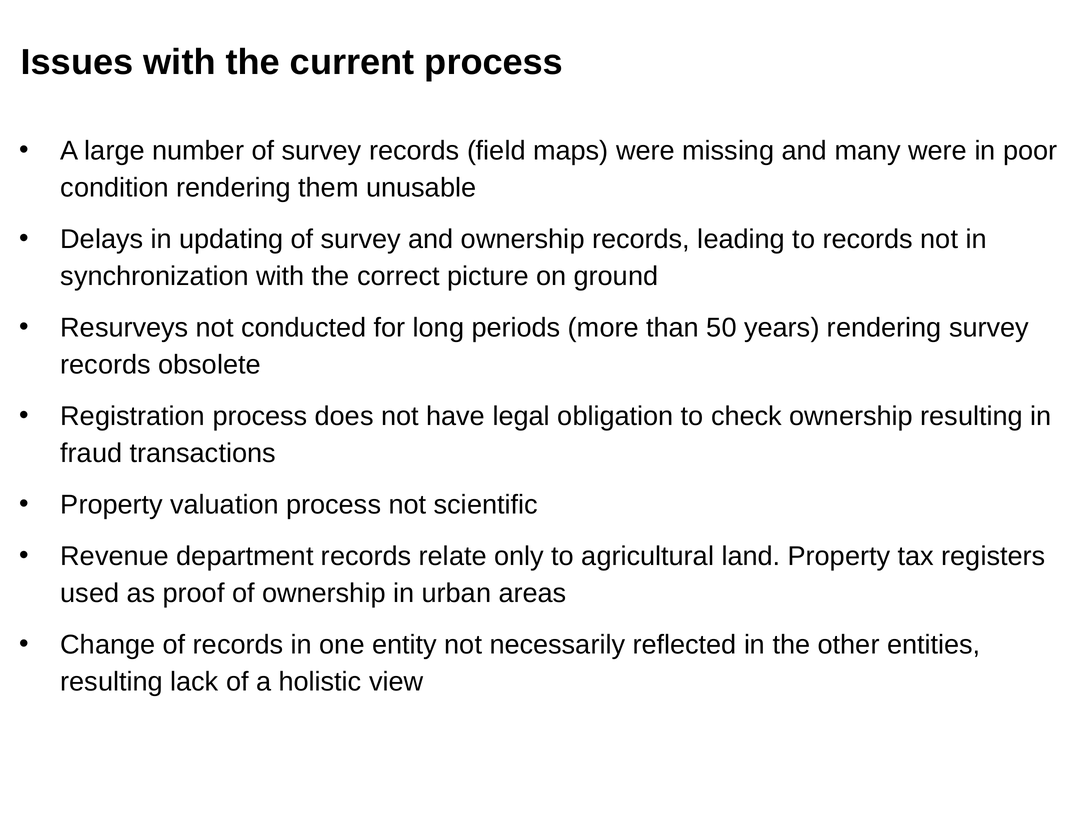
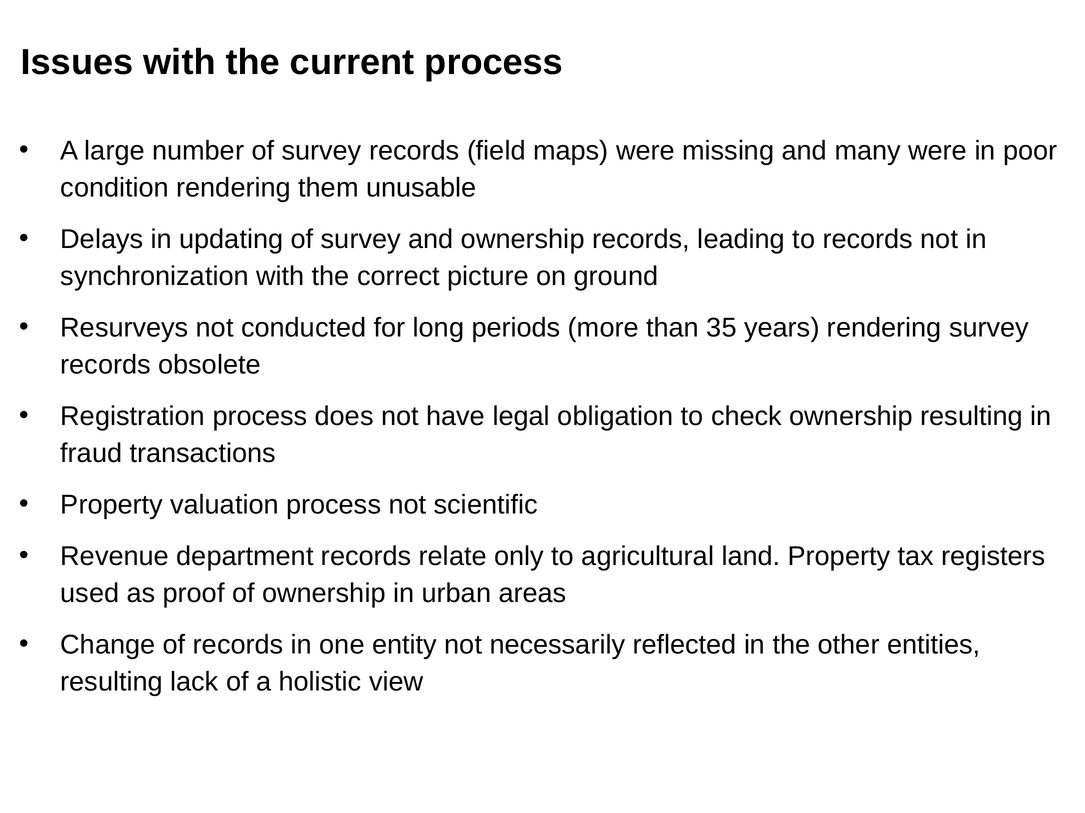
50: 50 -> 35 (722, 328)
